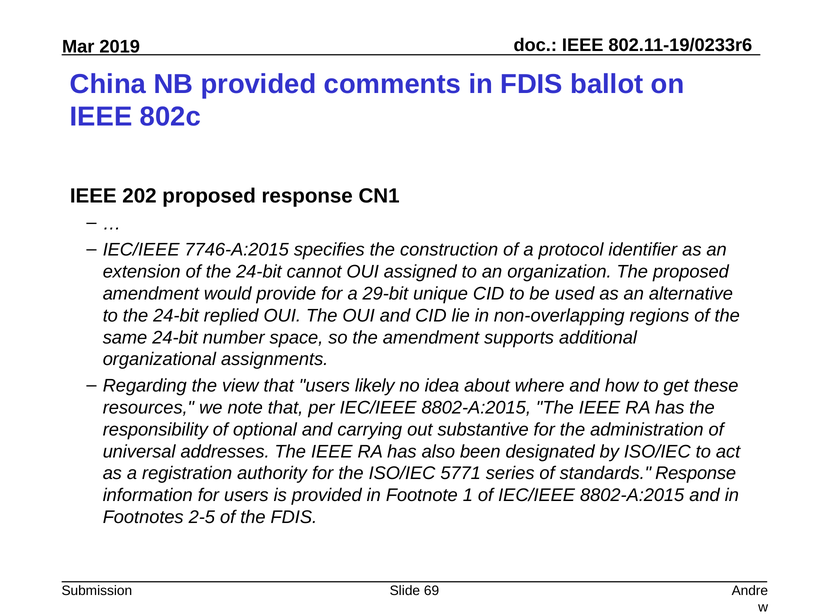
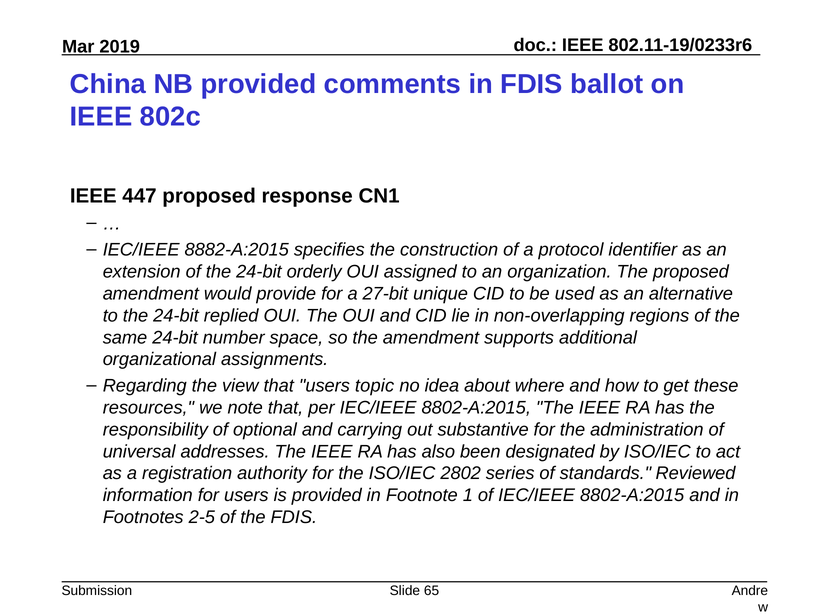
202: 202 -> 447 (139, 196)
7746-A:2015: 7746-A:2015 -> 8882-A:2015 (237, 250)
cannot: cannot -> orderly (314, 272)
29-bit: 29-bit -> 27-bit (385, 294)
likely: likely -> topic (375, 386)
5771: 5771 -> 2802 (461, 474)
standards Response: Response -> Reviewed (696, 474)
69: 69 -> 65 (432, 591)
